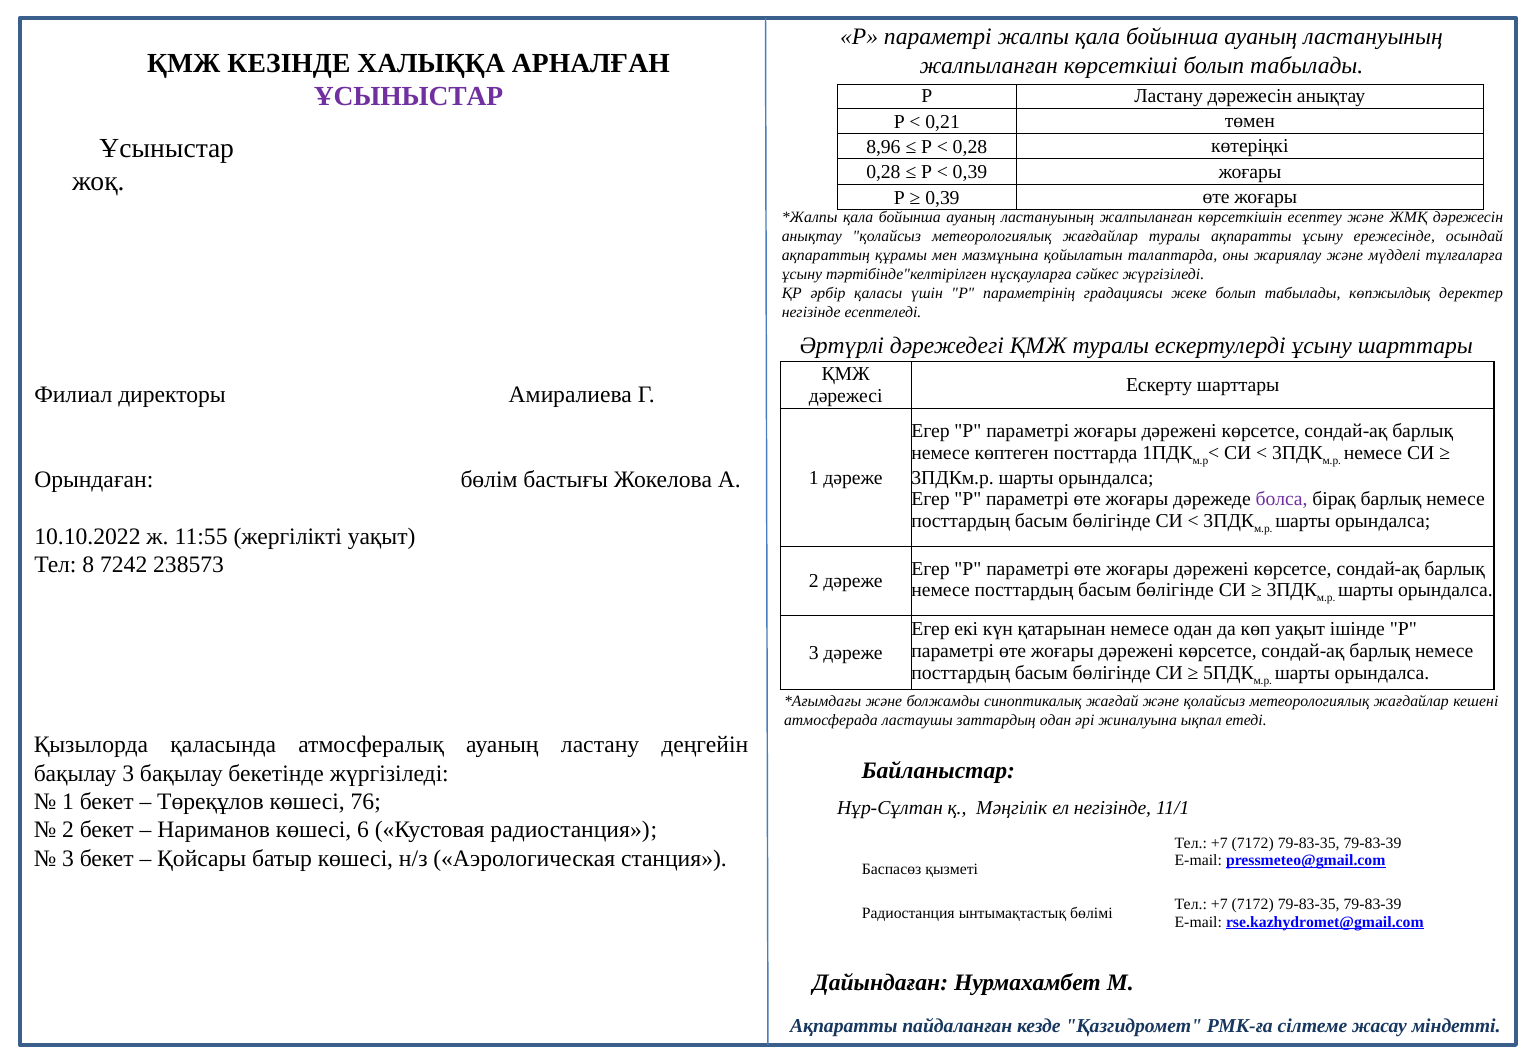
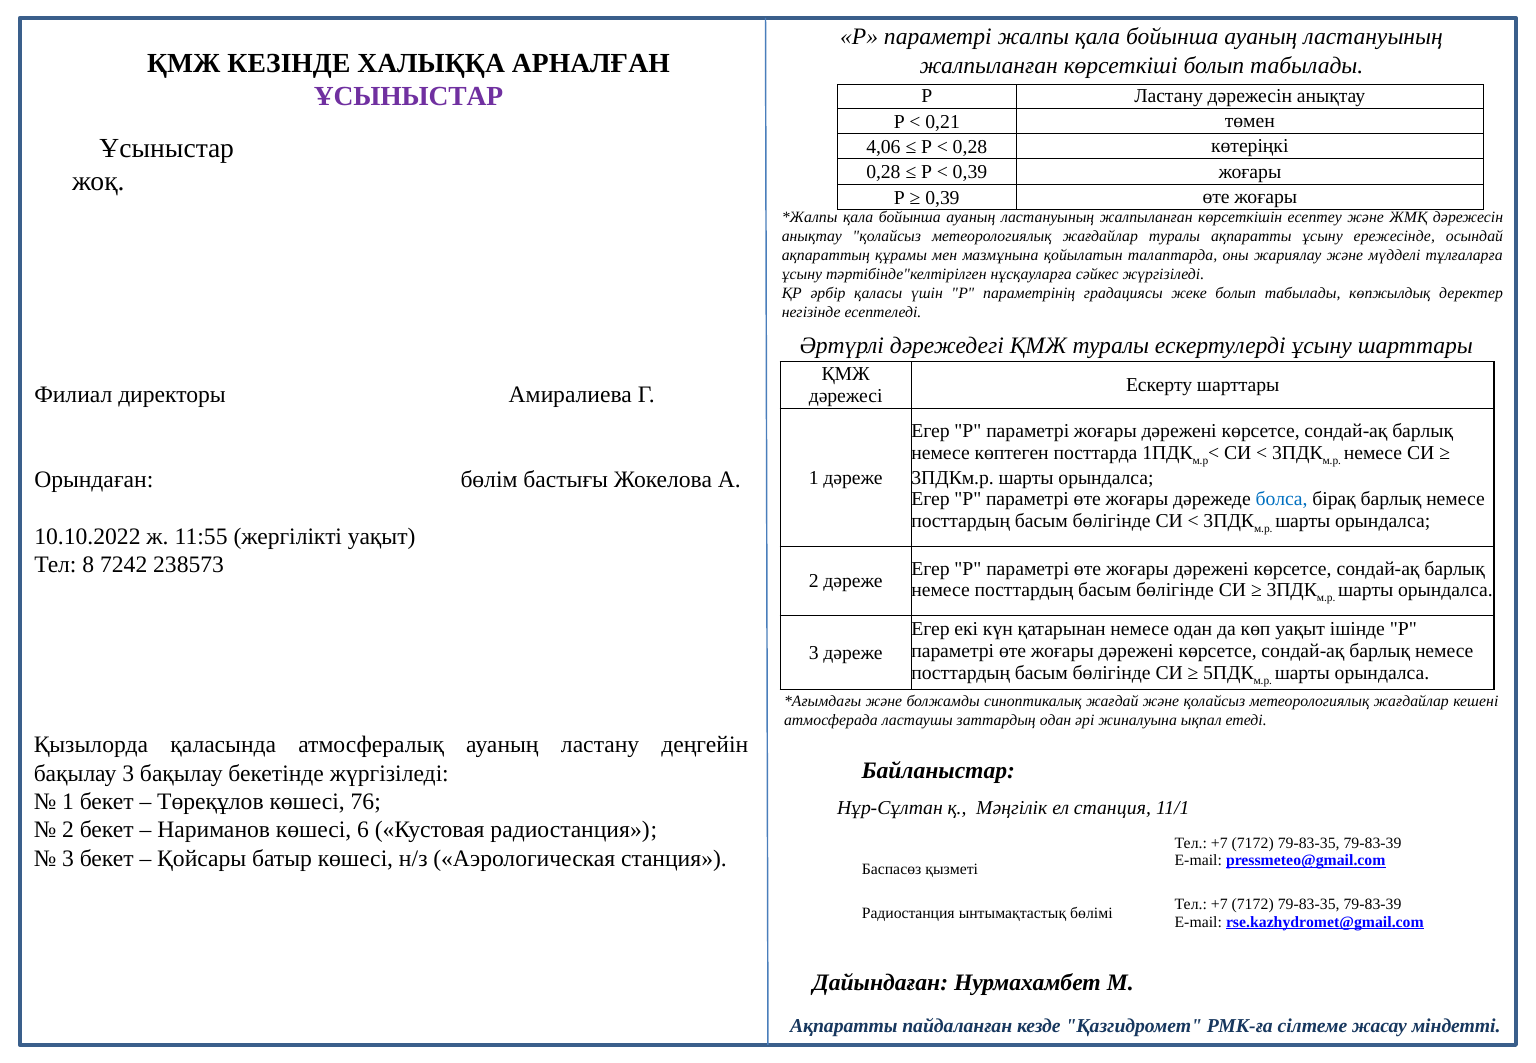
8,96: 8,96 -> 4,06 (883, 147)
болса colour: purple -> blue (1282, 500)
ел негізінде: негізінде -> станция (1112, 808)
